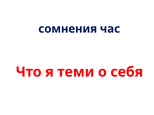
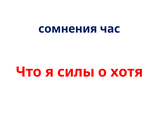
теми: теми -> силы (76, 72)
себя: себя -> хотя (127, 72)
